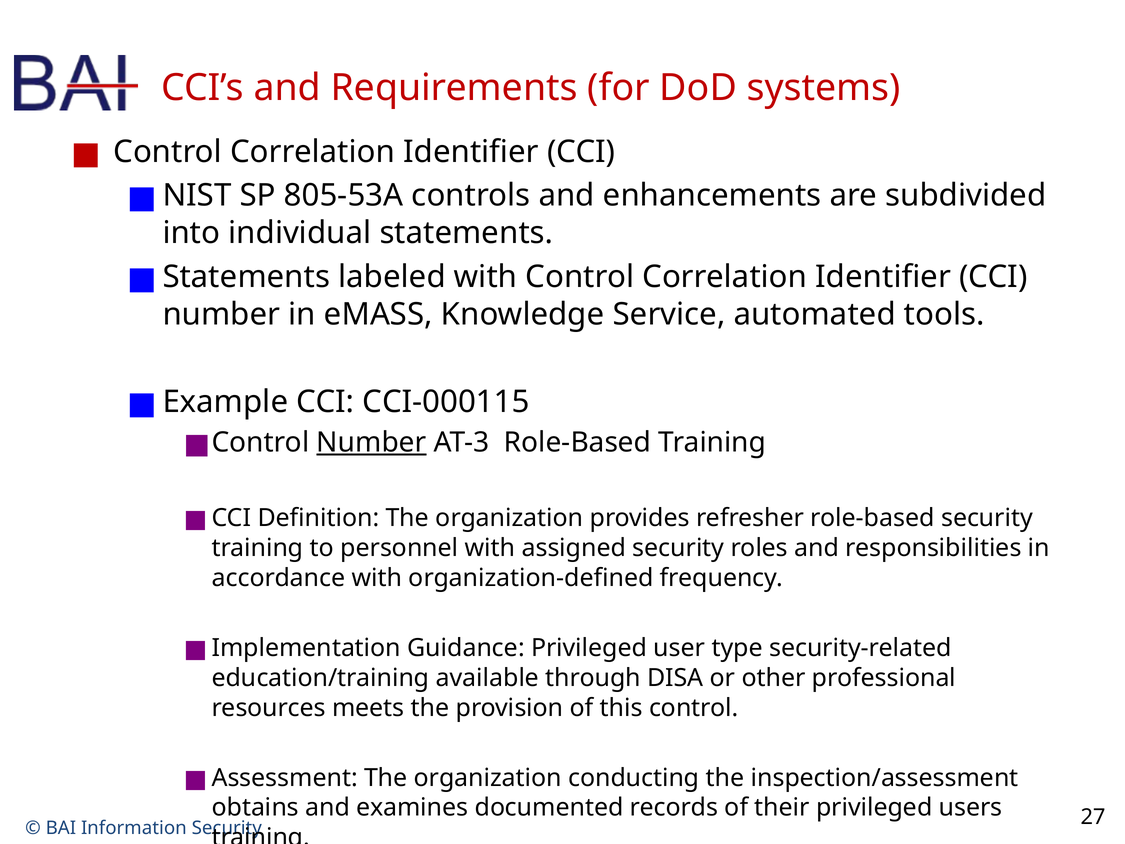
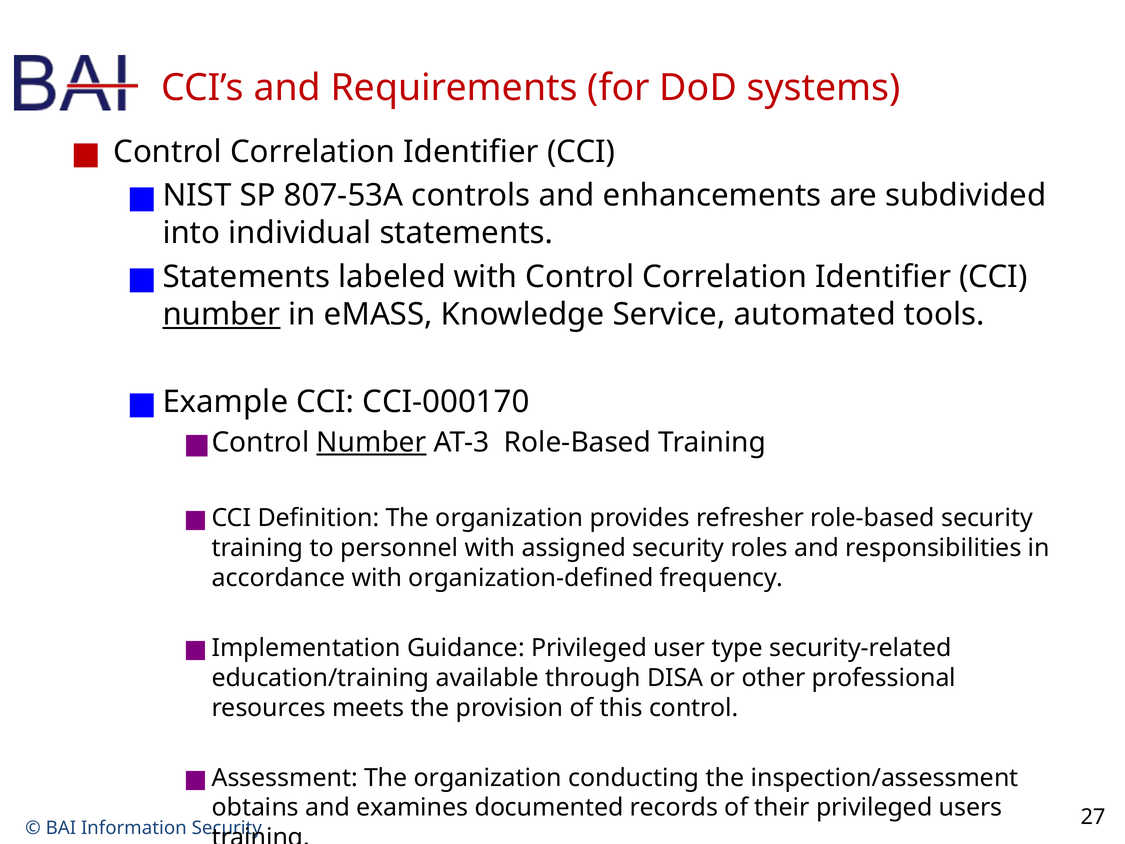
805-53A: 805-53A -> 807-53A (344, 196)
number underline: none -> present (221, 314)
CCI-000115: CCI-000115 -> CCI-000170 (446, 402)
